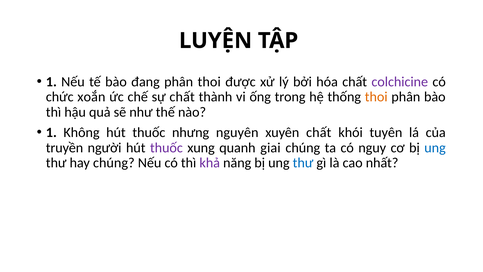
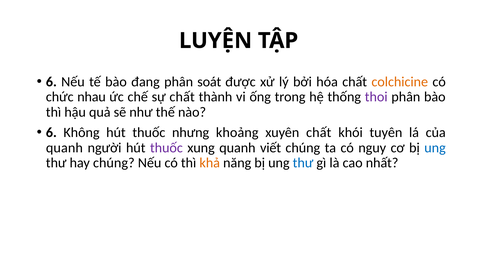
1: 1 -> 6 (51, 82)
phân thoi: thoi -> soát (209, 82)
colchicine colour: purple -> orange (400, 82)
xoắn: xoắn -> nhau (92, 97)
thoi colour: orange -> purple (376, 97)
1: 1 -> 6 (51, 132)
nguyên: nguyên -> khoảng (237, 132)
truyền: truyền -> quanh (64, 148)
giai: giai -> viết (271, 148)
khả colour: purple -> orange (210, 163)
